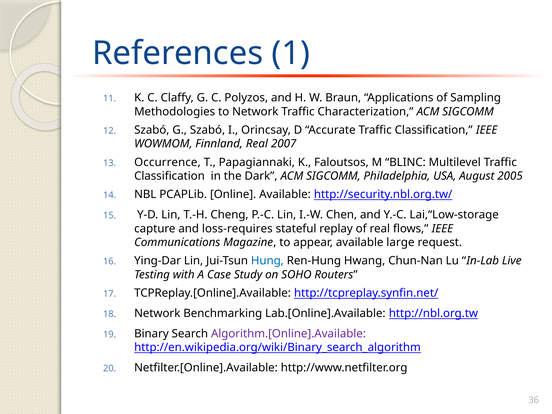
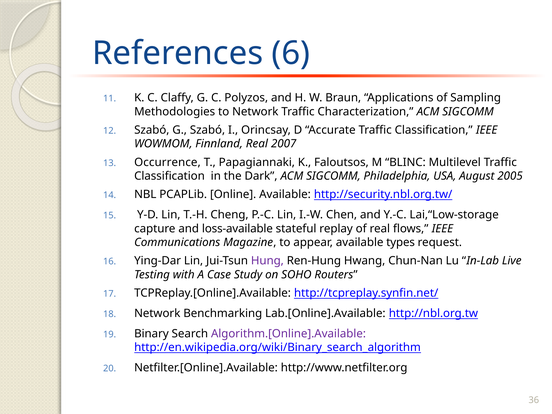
1: 1 -> 6 (291, 53)
loss-requires: loss-requires -> loss-available (237, 229)
large: large -> types (401, 242)
Hung colour: blue -> purple (267, 261)
